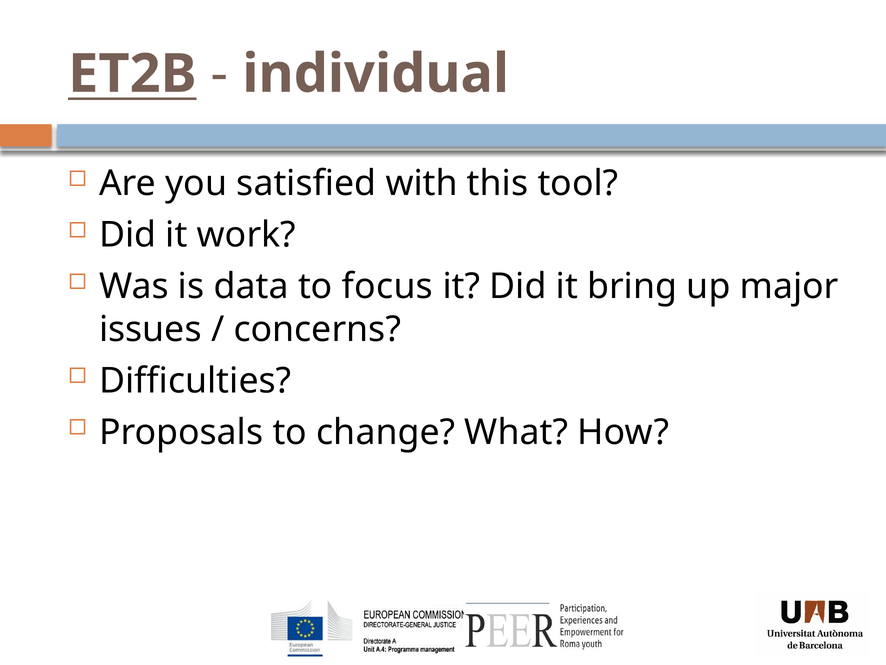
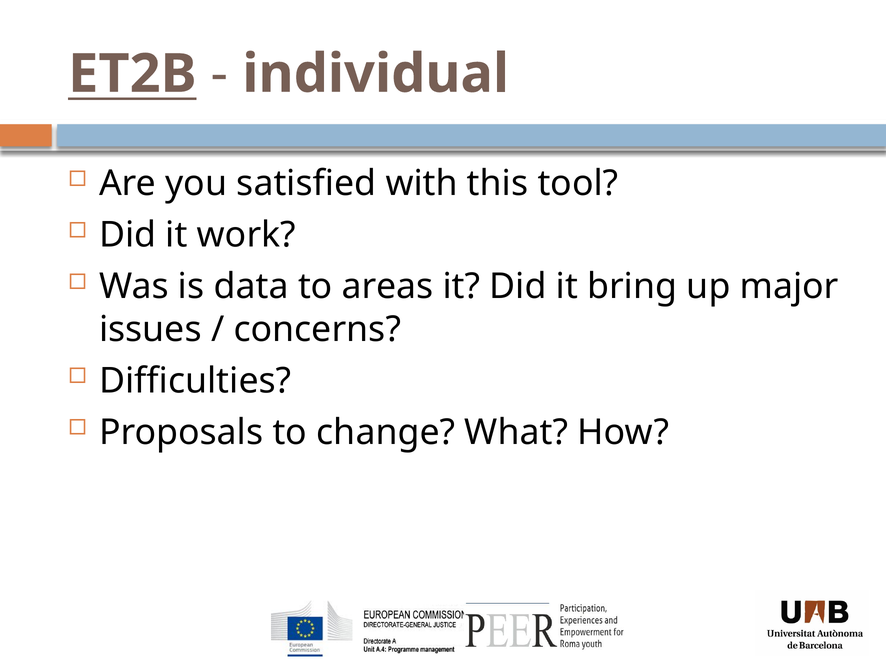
focus: focus -> areas (388, 286)
